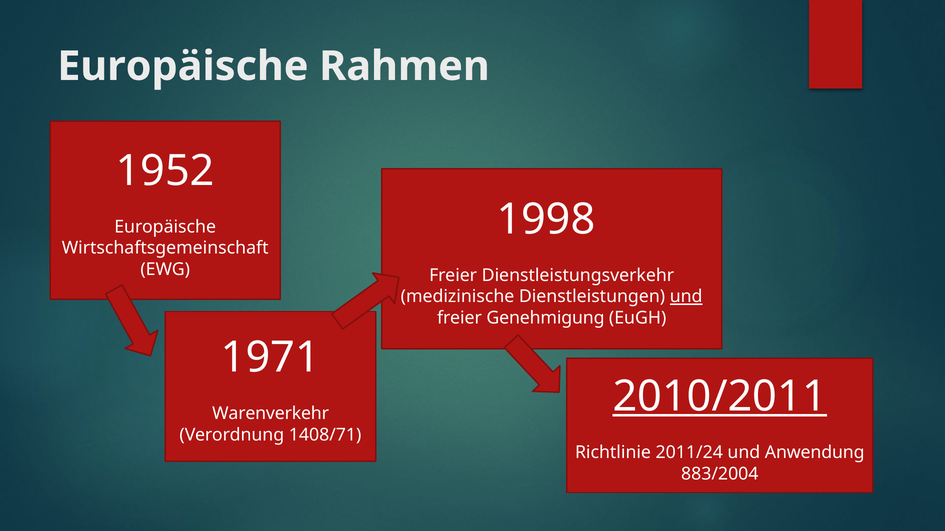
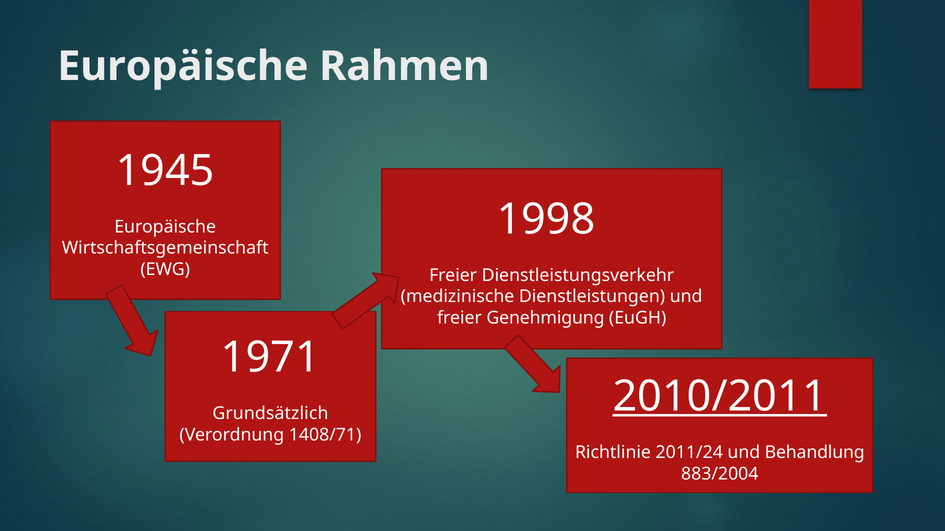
1952: 1952 -> 1945 (165, 171)
und underline: present -> none (686, 297)
Warenverkehr: Warenverkehr -> Grundsätzlich (270, 414)
Anwendung: Anwendung -> Behandlung (815, 453)
